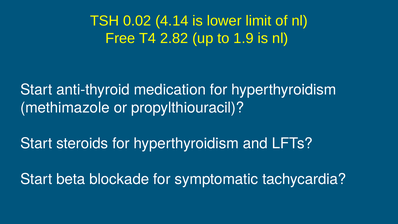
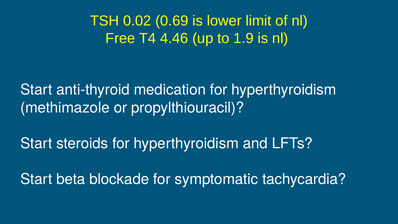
4.14: 4.14 -> 0.69 (172, 21)
2.82: 2.82 -> 4.46 (174, 38)
